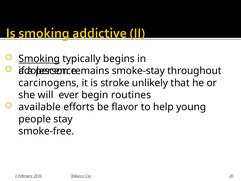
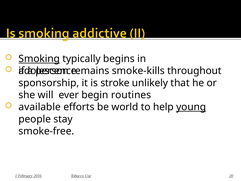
smoke-stay: smoke-stay -> smoke-kills (138, 71)
carcinogens: carcinogens -> sponsorship (49, 83)
flavor: flavor -> world (125, 107)
young underline: none -> present (191, 107)
